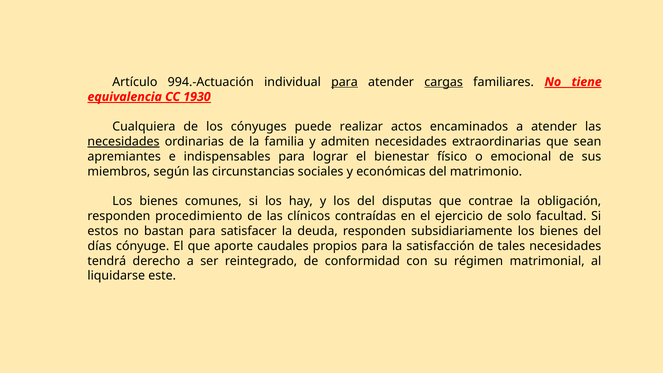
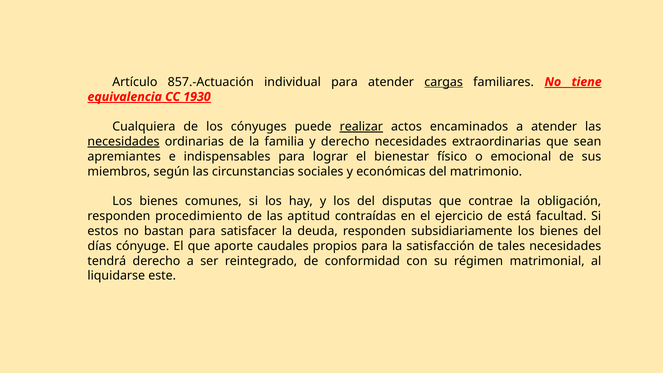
994.-Actuación: 994.-Actuación -> 857.-Actuación (211, 82)
para underline: present -> none (345, 82)
realizar underline: none -> present (361, 127)
y admiten: admiten -> derecho (345, 142)
clínicos: clínicos -> aptitud (309, 216)
solo: solo -> está (519, 216)
